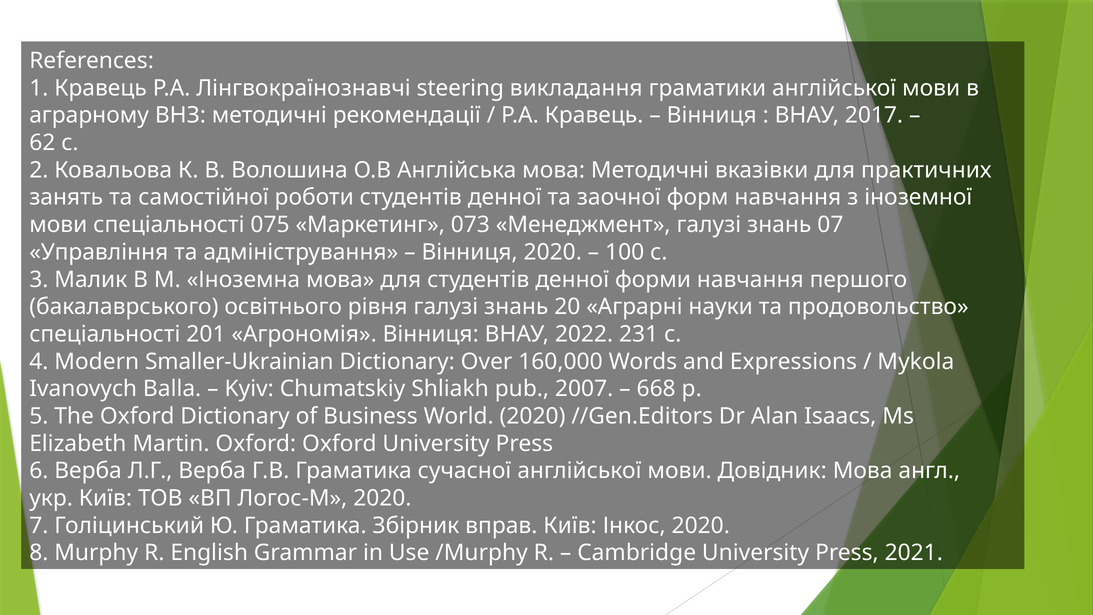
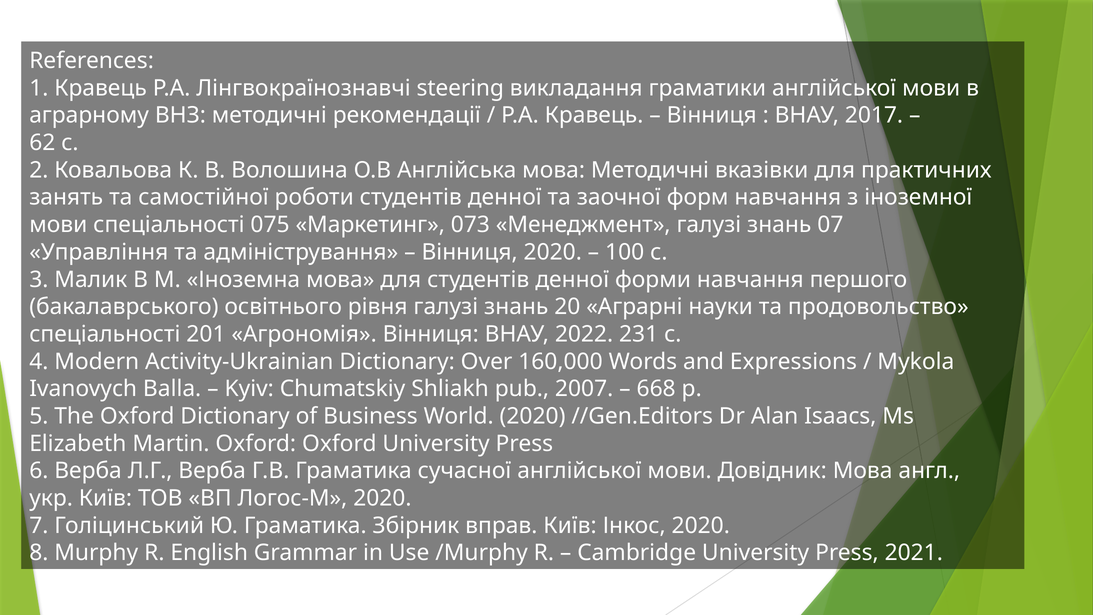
Smaller-Ukrainian: Smaller-Ukrainian -> Activity-Ukrainian (239, 361)
